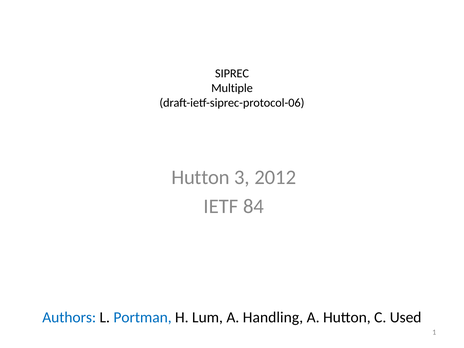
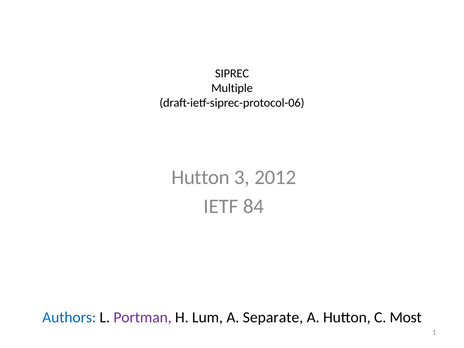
Portman colour: blue -> purple (143, 317)
Handling: Handling -> Separate (273, 317)
Used: Used -> Most (406, 317)
